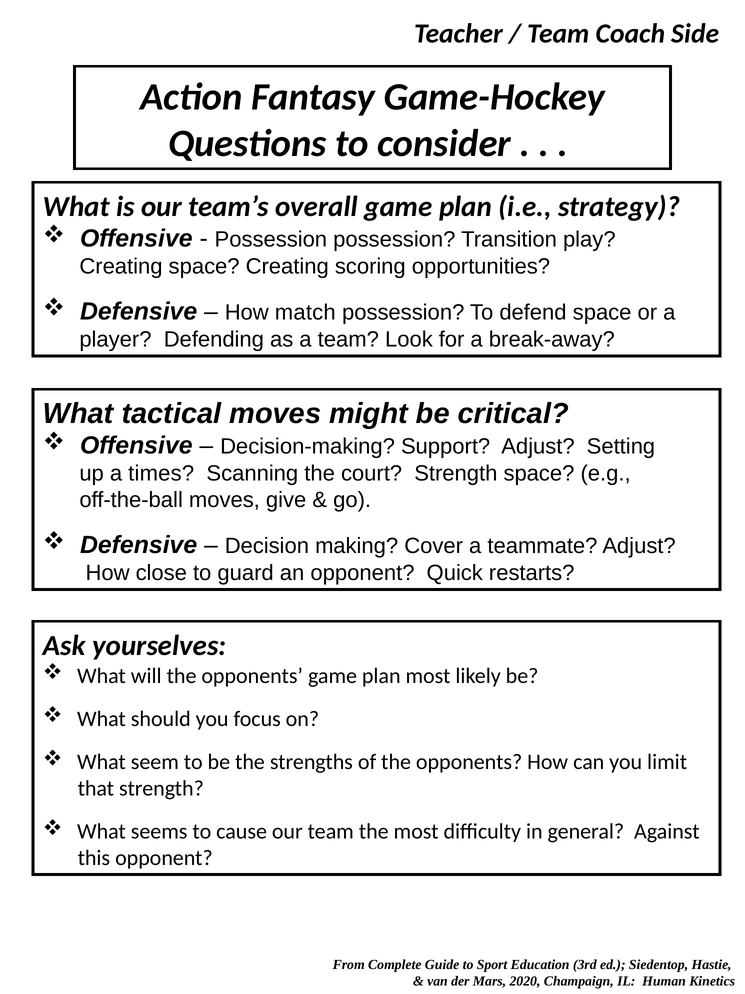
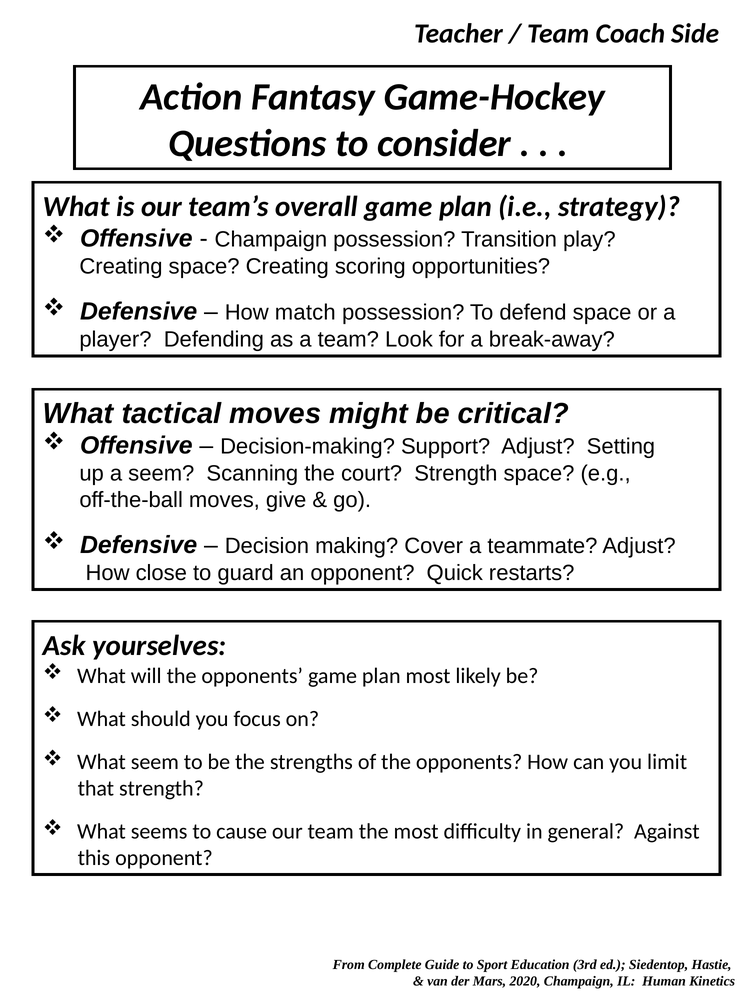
Possession: Possession -> Champaign (271, 239)
a times: times -> seem (161, 473)
